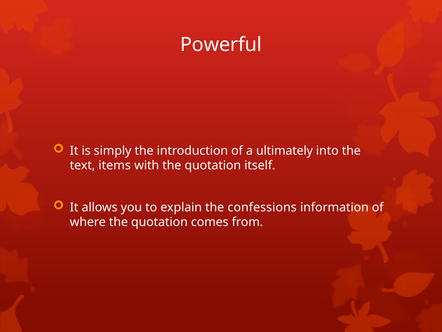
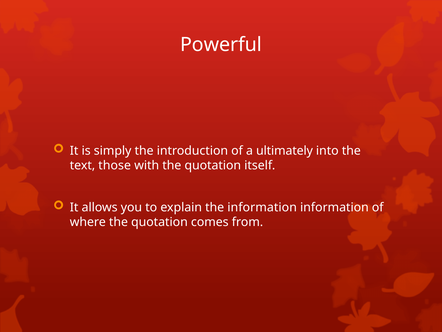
items: items -> those (115, 165)
the confessions: confessions -> information (262, 207)
